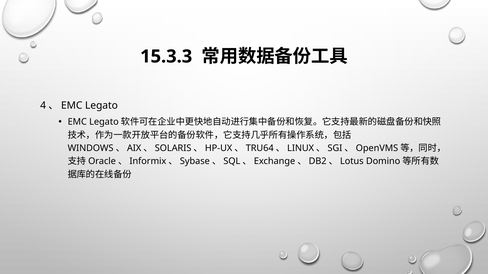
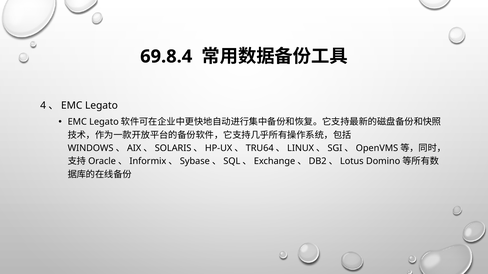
15.3.3: 15.3.3 -> 69.8.4 (166, 57)
